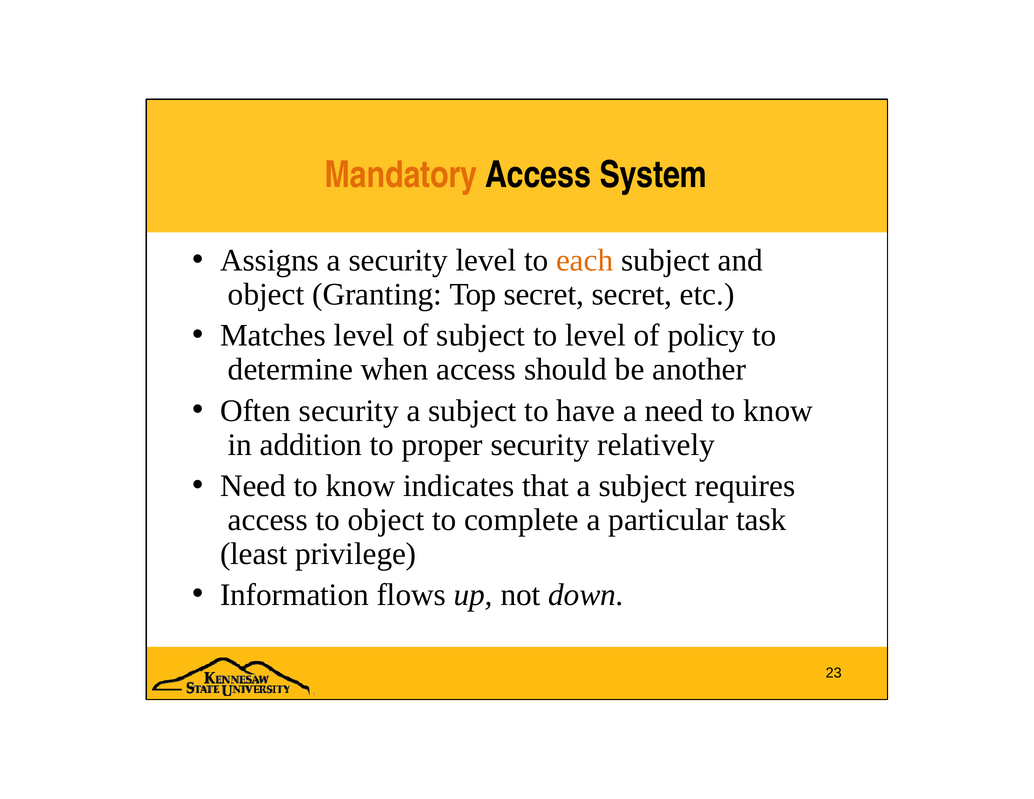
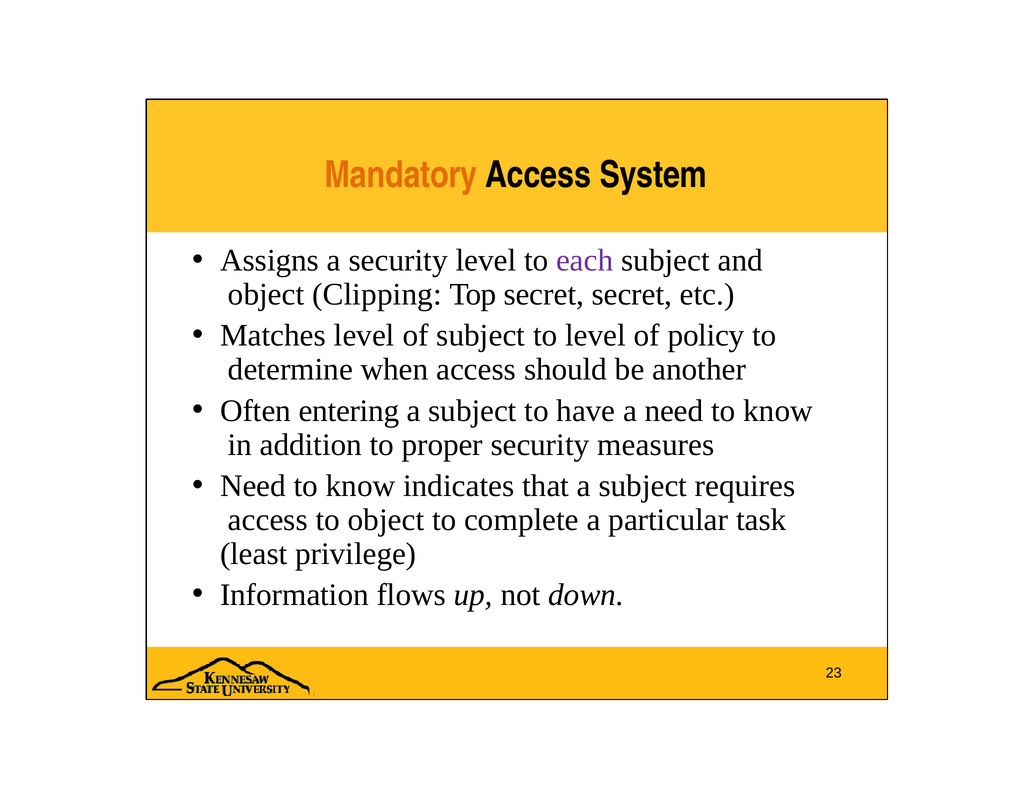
each colour: orange -> purple (585, 260)
Granting: Granting -> Clipping (377, 294)
Often security: security -> entering (349, 411)
relatively: relatively -> measures (656, 445)
